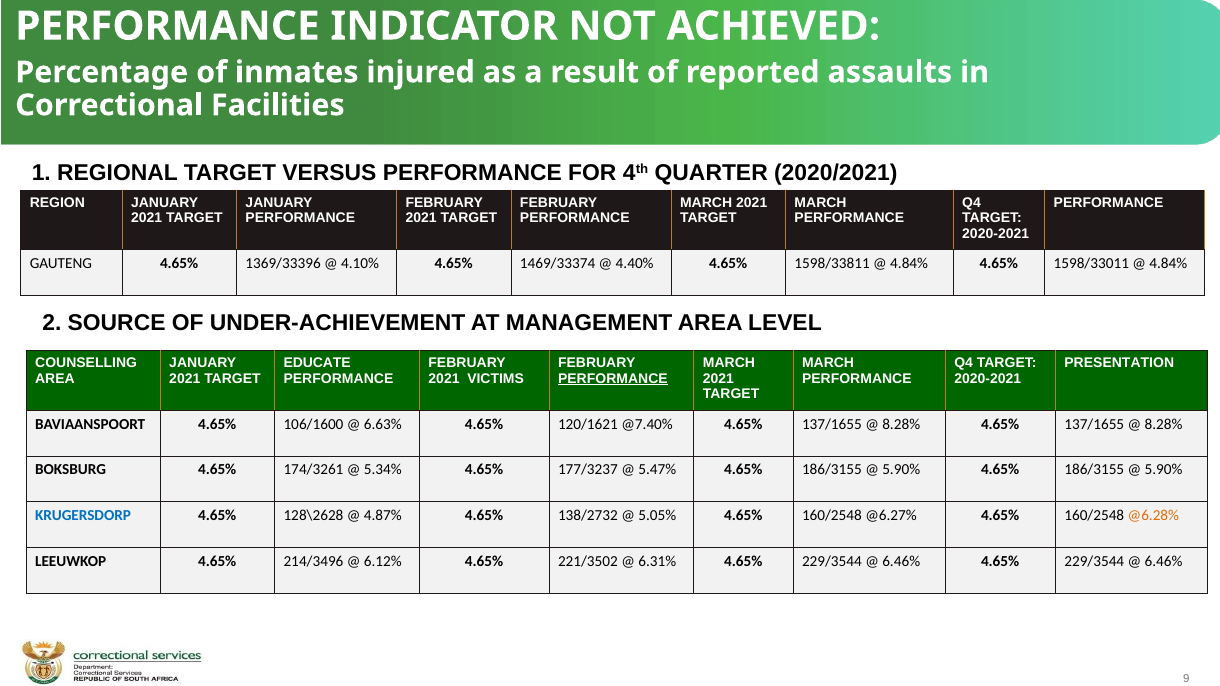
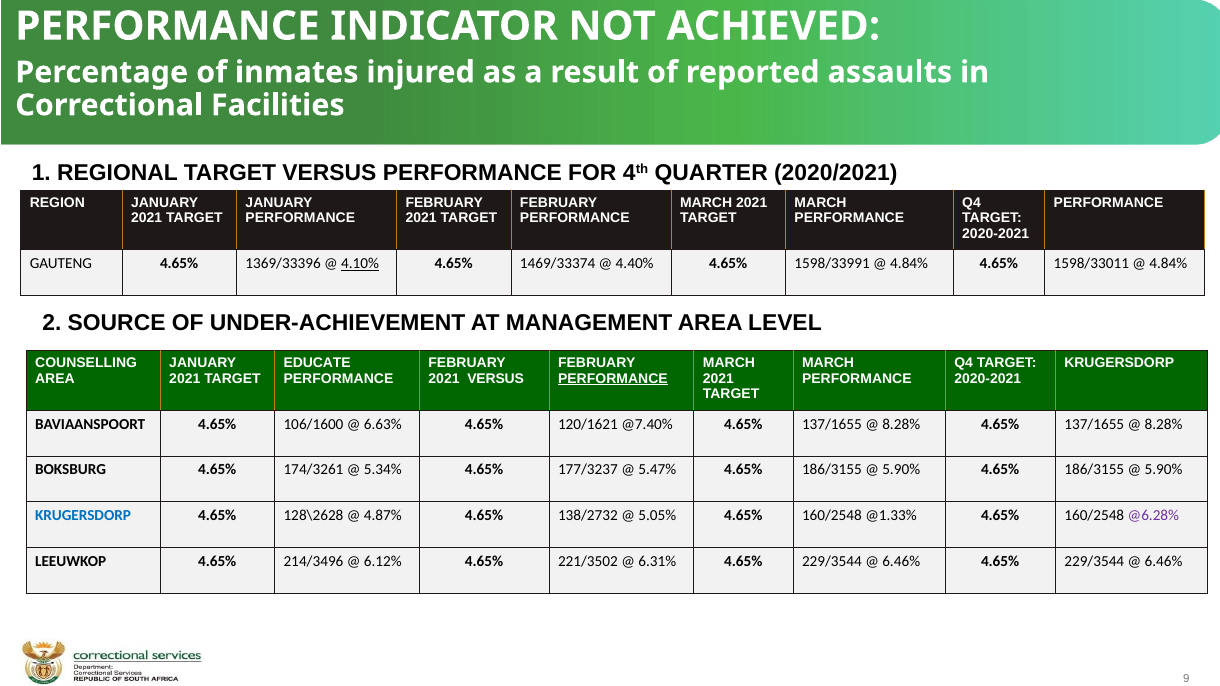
4.10% underline: none -> present (360, 264)
1598/33811: 1598/33811 -> 1598/33991 (832, 264)
PRESENTATION: PRESENTATION -> KRUGERSDORP (1119, 363)
2021 VICTIMS: VICTIMS -> VERSUS (496, 379)
@6.27%: @6.27% -> @1.33% (891, 516)
@6.28% colour: orange -> purple (1153, 516)
